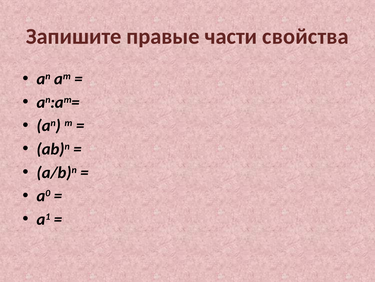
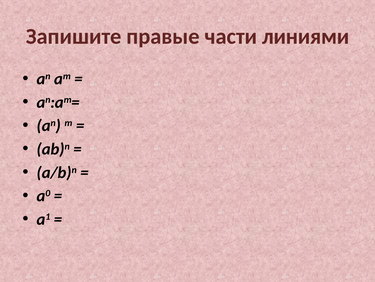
свойства: свойства -> линиями (306, 36)
